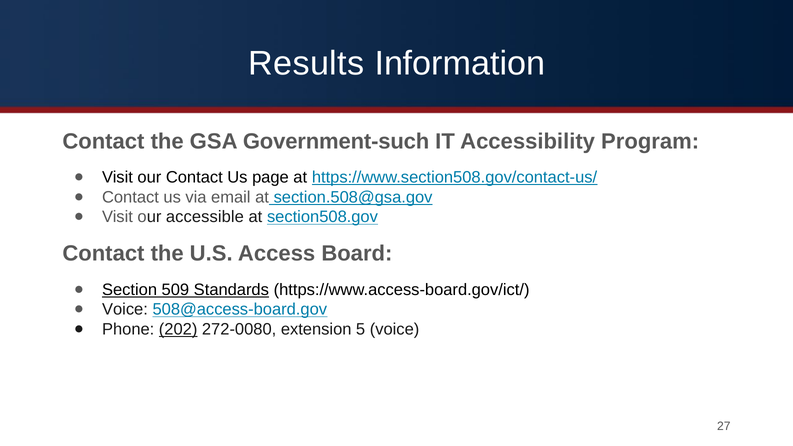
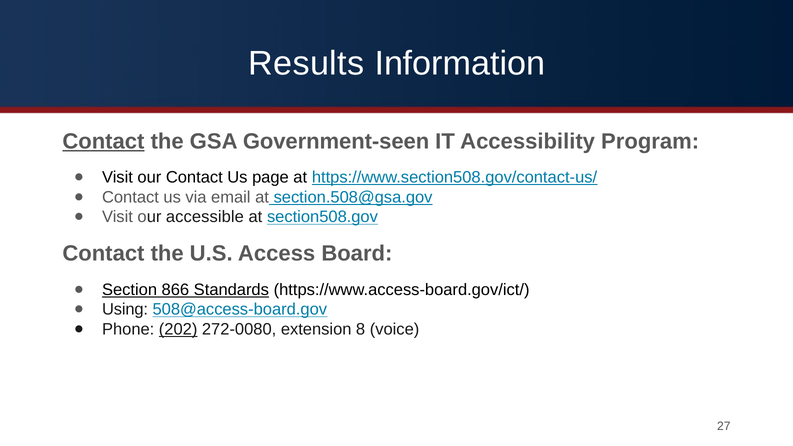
Contact underline: none -> present (103, 141)
Government-such: Government-such -> Government-seen (336, 141)
509: 509 -> 866 (175, 290)
Voice: Voice -> Using (125, 310)
5: 5 -> 8 (361, 329)
